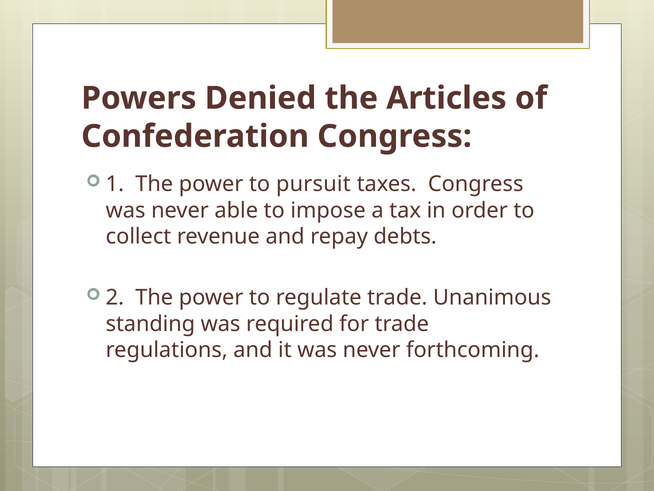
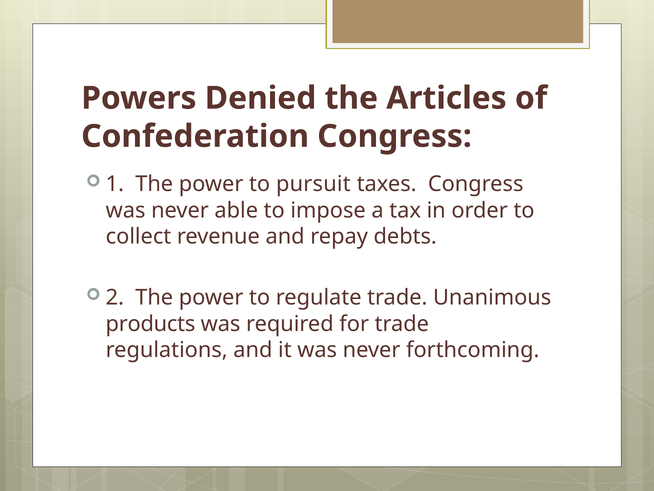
standing: standing -> products (150, 324)
